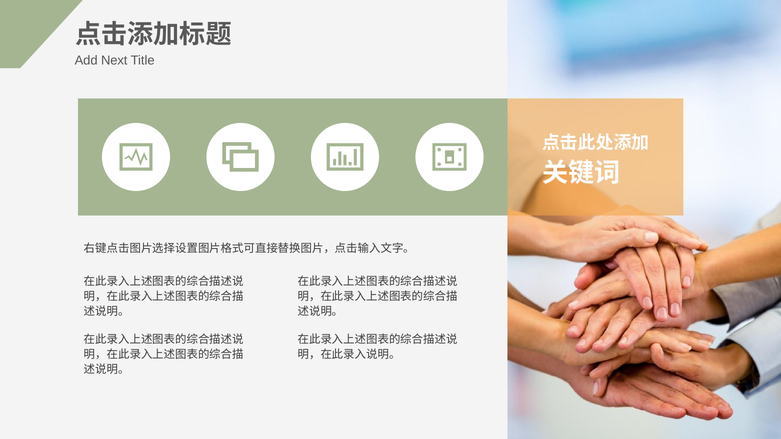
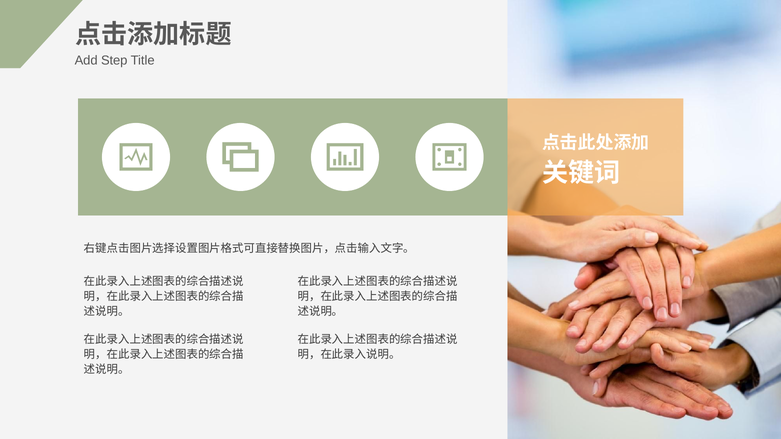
Next: Next -> Step (114, 60)
